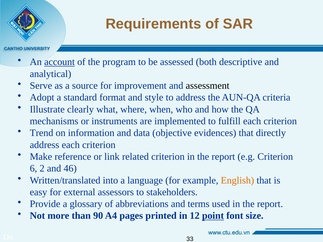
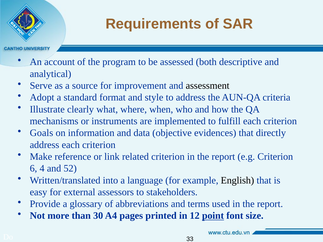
account underline: present -> none (60, 62)
Trend: Trend -> Goals (41, 133)
2: 2 -> 4 (42, 169)
46: 46 -> 52 (70, 169)
English colour: orange -> black (237, 180)
90: 90 -> 30 (98, 216)
